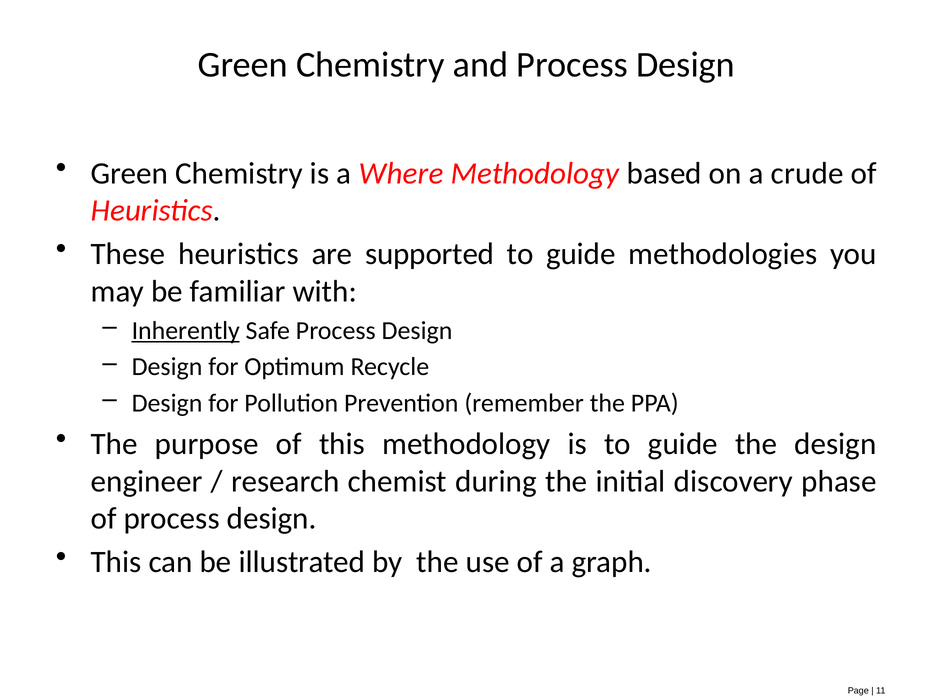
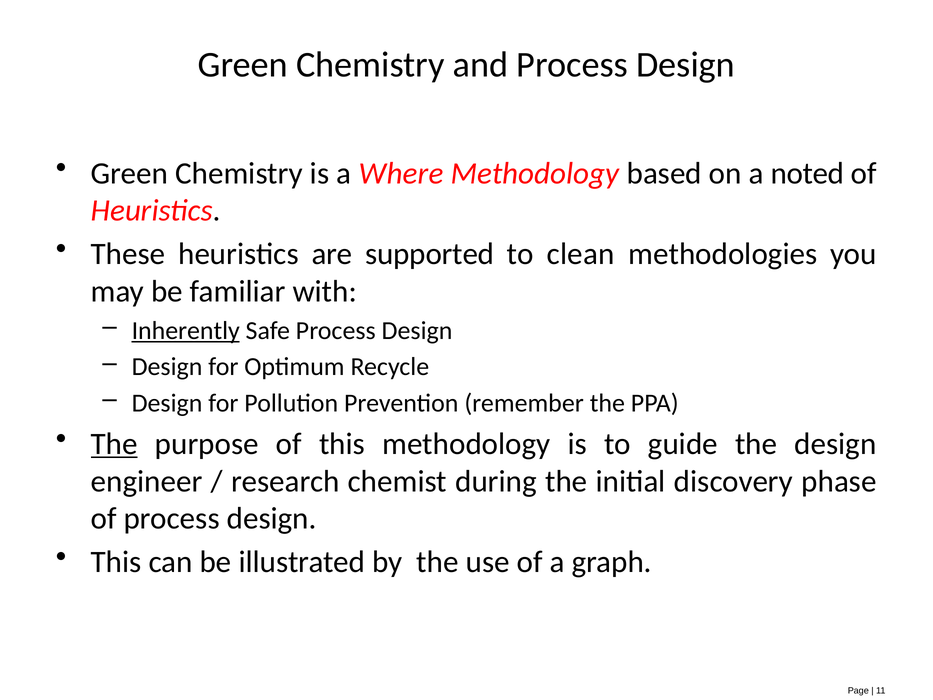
crude: crude -> noted (807, 173)
guide: guide -> clean (581, 254)
The underline: none -> present (114, 444)
